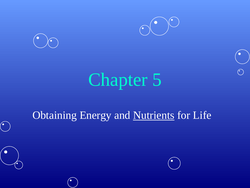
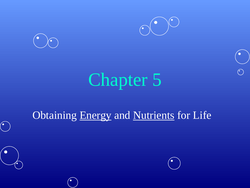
Energy underline: none -> present (96, 115)
